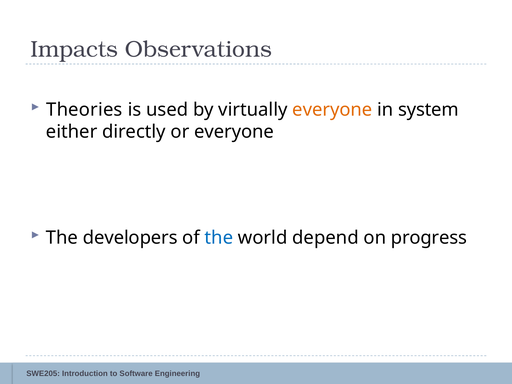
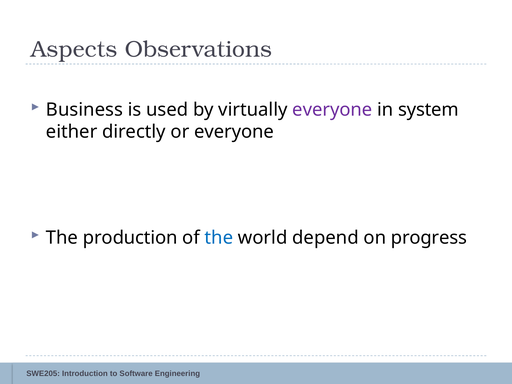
Impacts: Impacts -> Aspects (74, 49)
Theories: Theories -> Business (84, 110)
everyone colour: orange -> purple (332, 110)
developers: developers -> production (130, 238)
